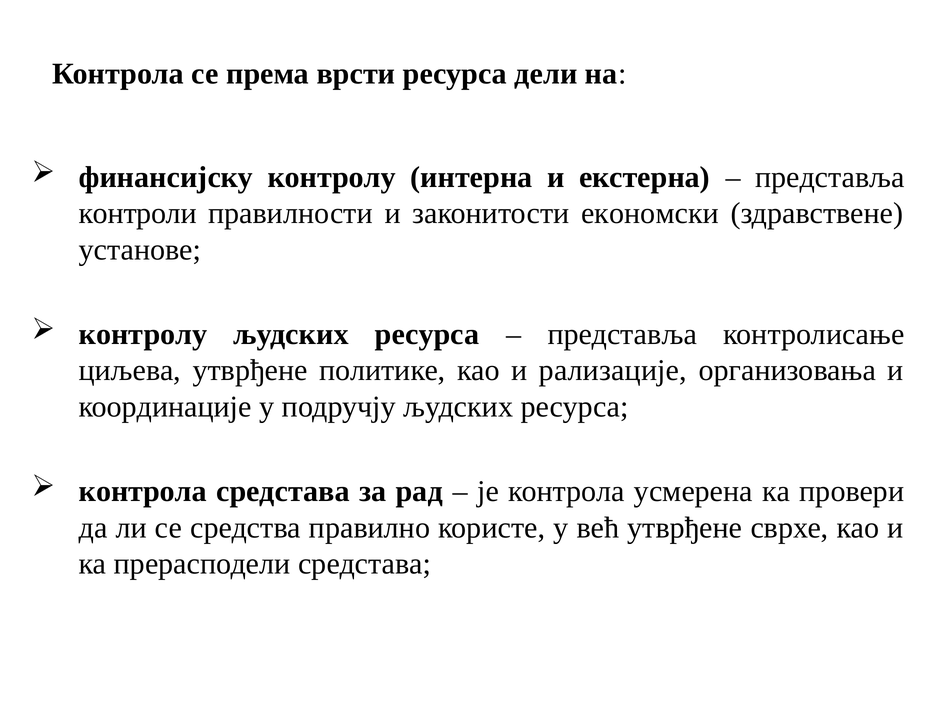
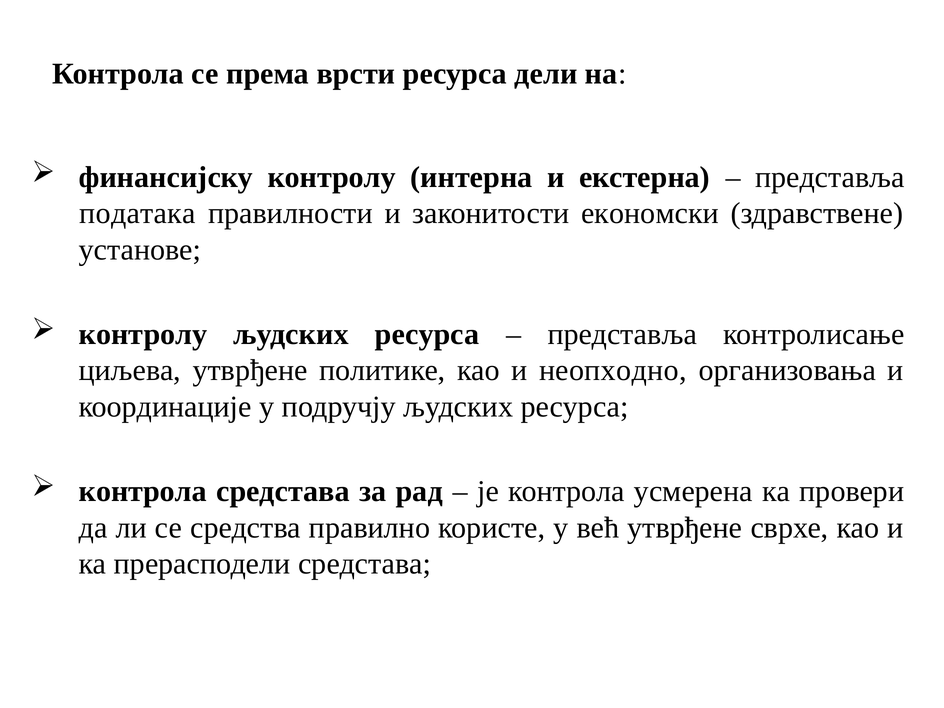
контроли: контроли -> података (137, 213)
рализације: рализације -> неопходно (613, 370)
